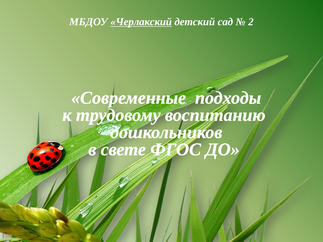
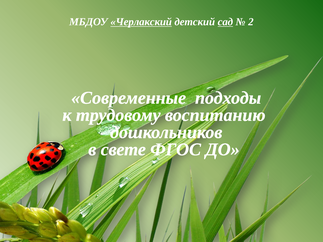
сад underline: none -> present (225, 22)
